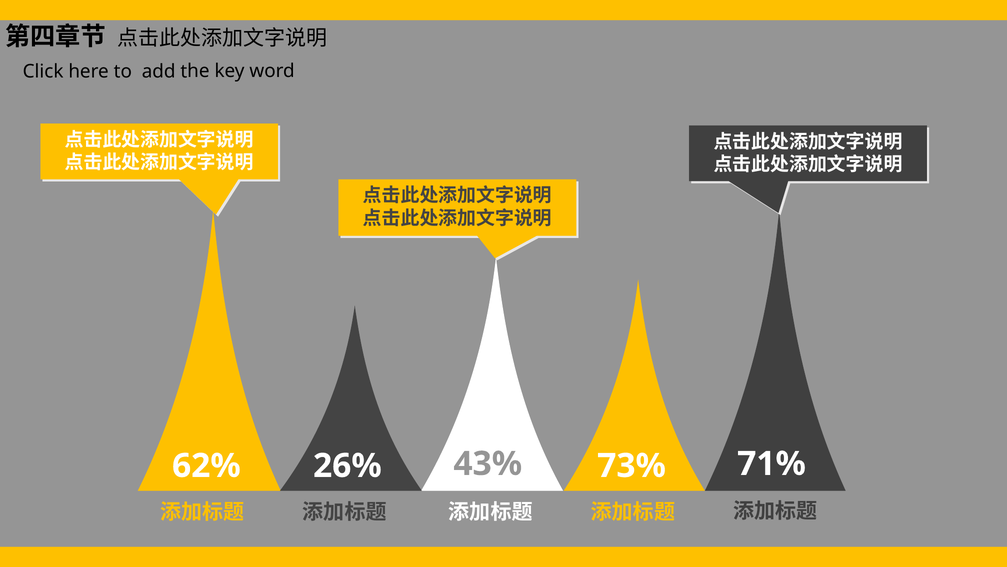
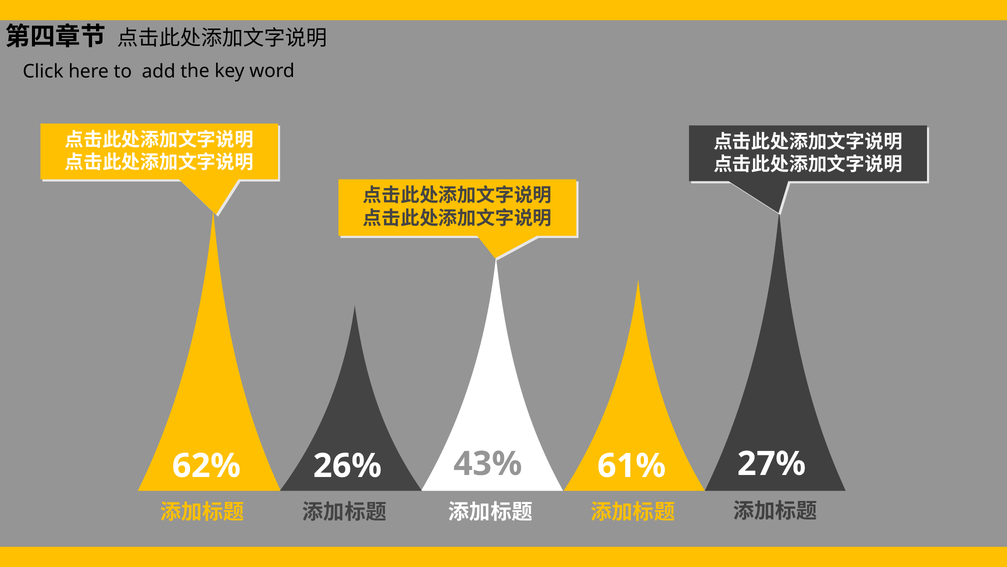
71%: 71% -> 27% (771, 463)
73%: 73% -> 61% (632, 465)
